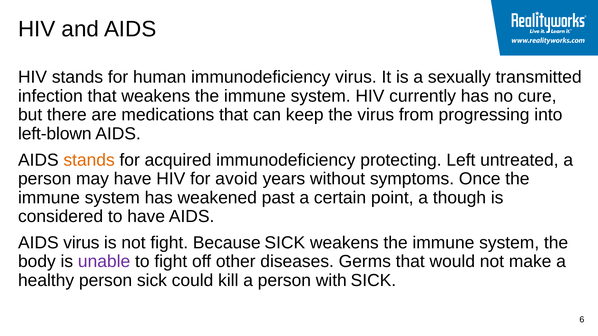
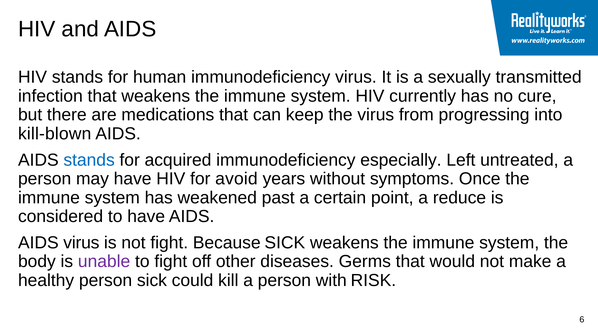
left-blown: left-blown -> kill-blown (55, 134)
stands colour: orange -> blue (89, 160)
protecting: protecting -> especially (401, 160)
though: though -> reduce (459, 198)
with SICK: SICK -> RISK (373, 281)
